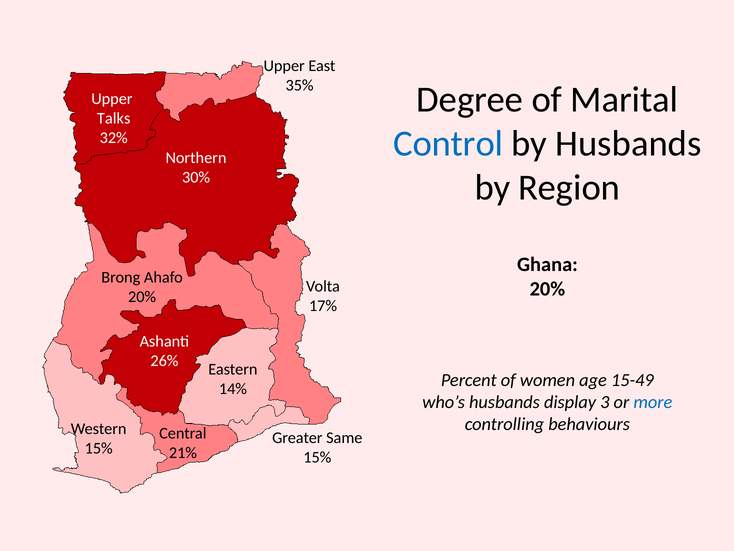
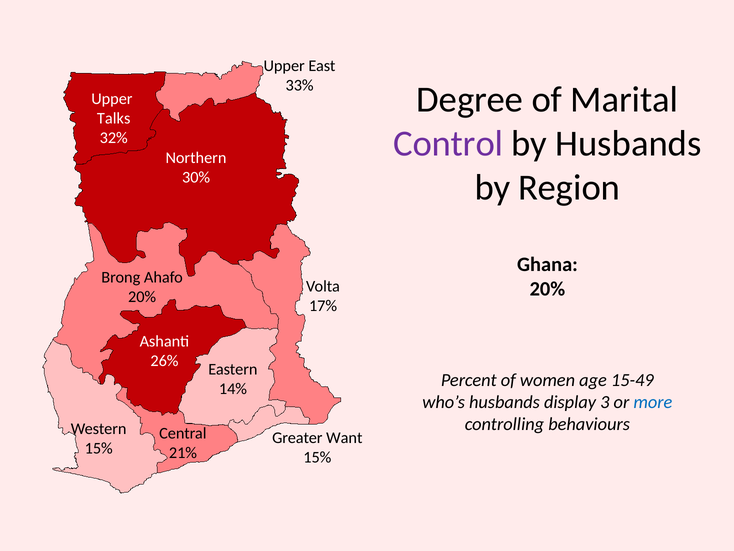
35%: 35% -> 33% (300, 86)
Control colour: blue -> purple (448, 143)
Same: Same -> Want (344, 437)
